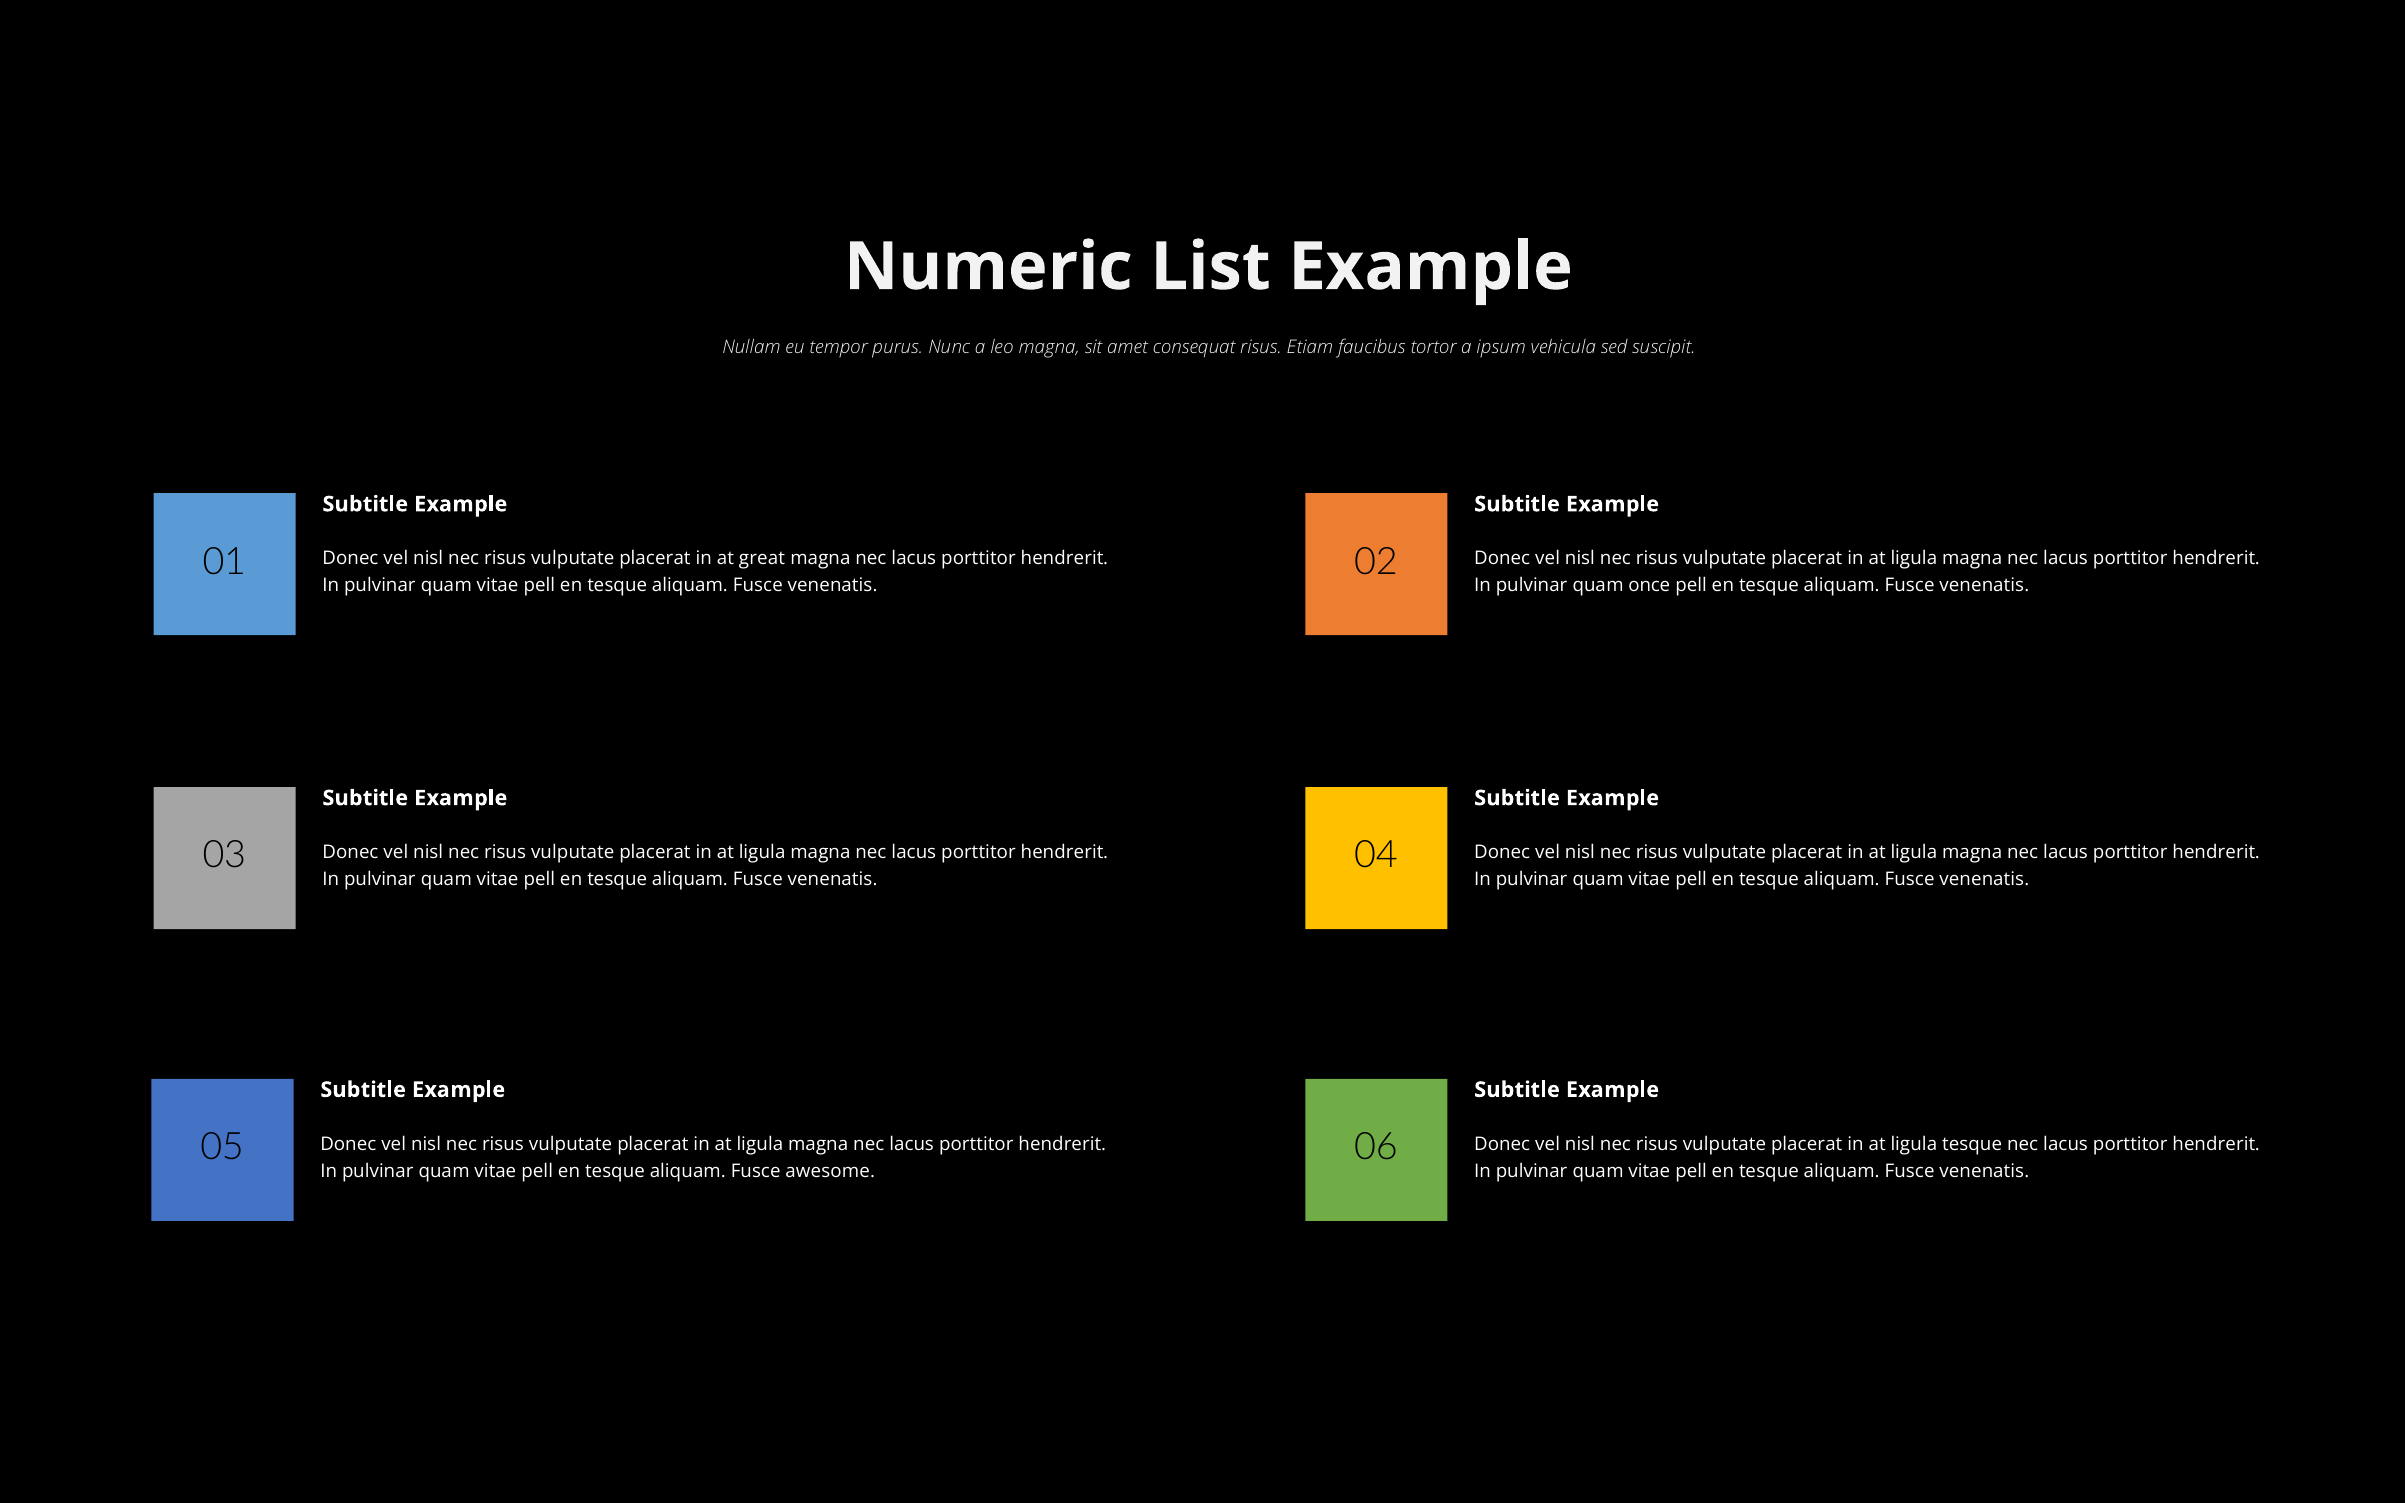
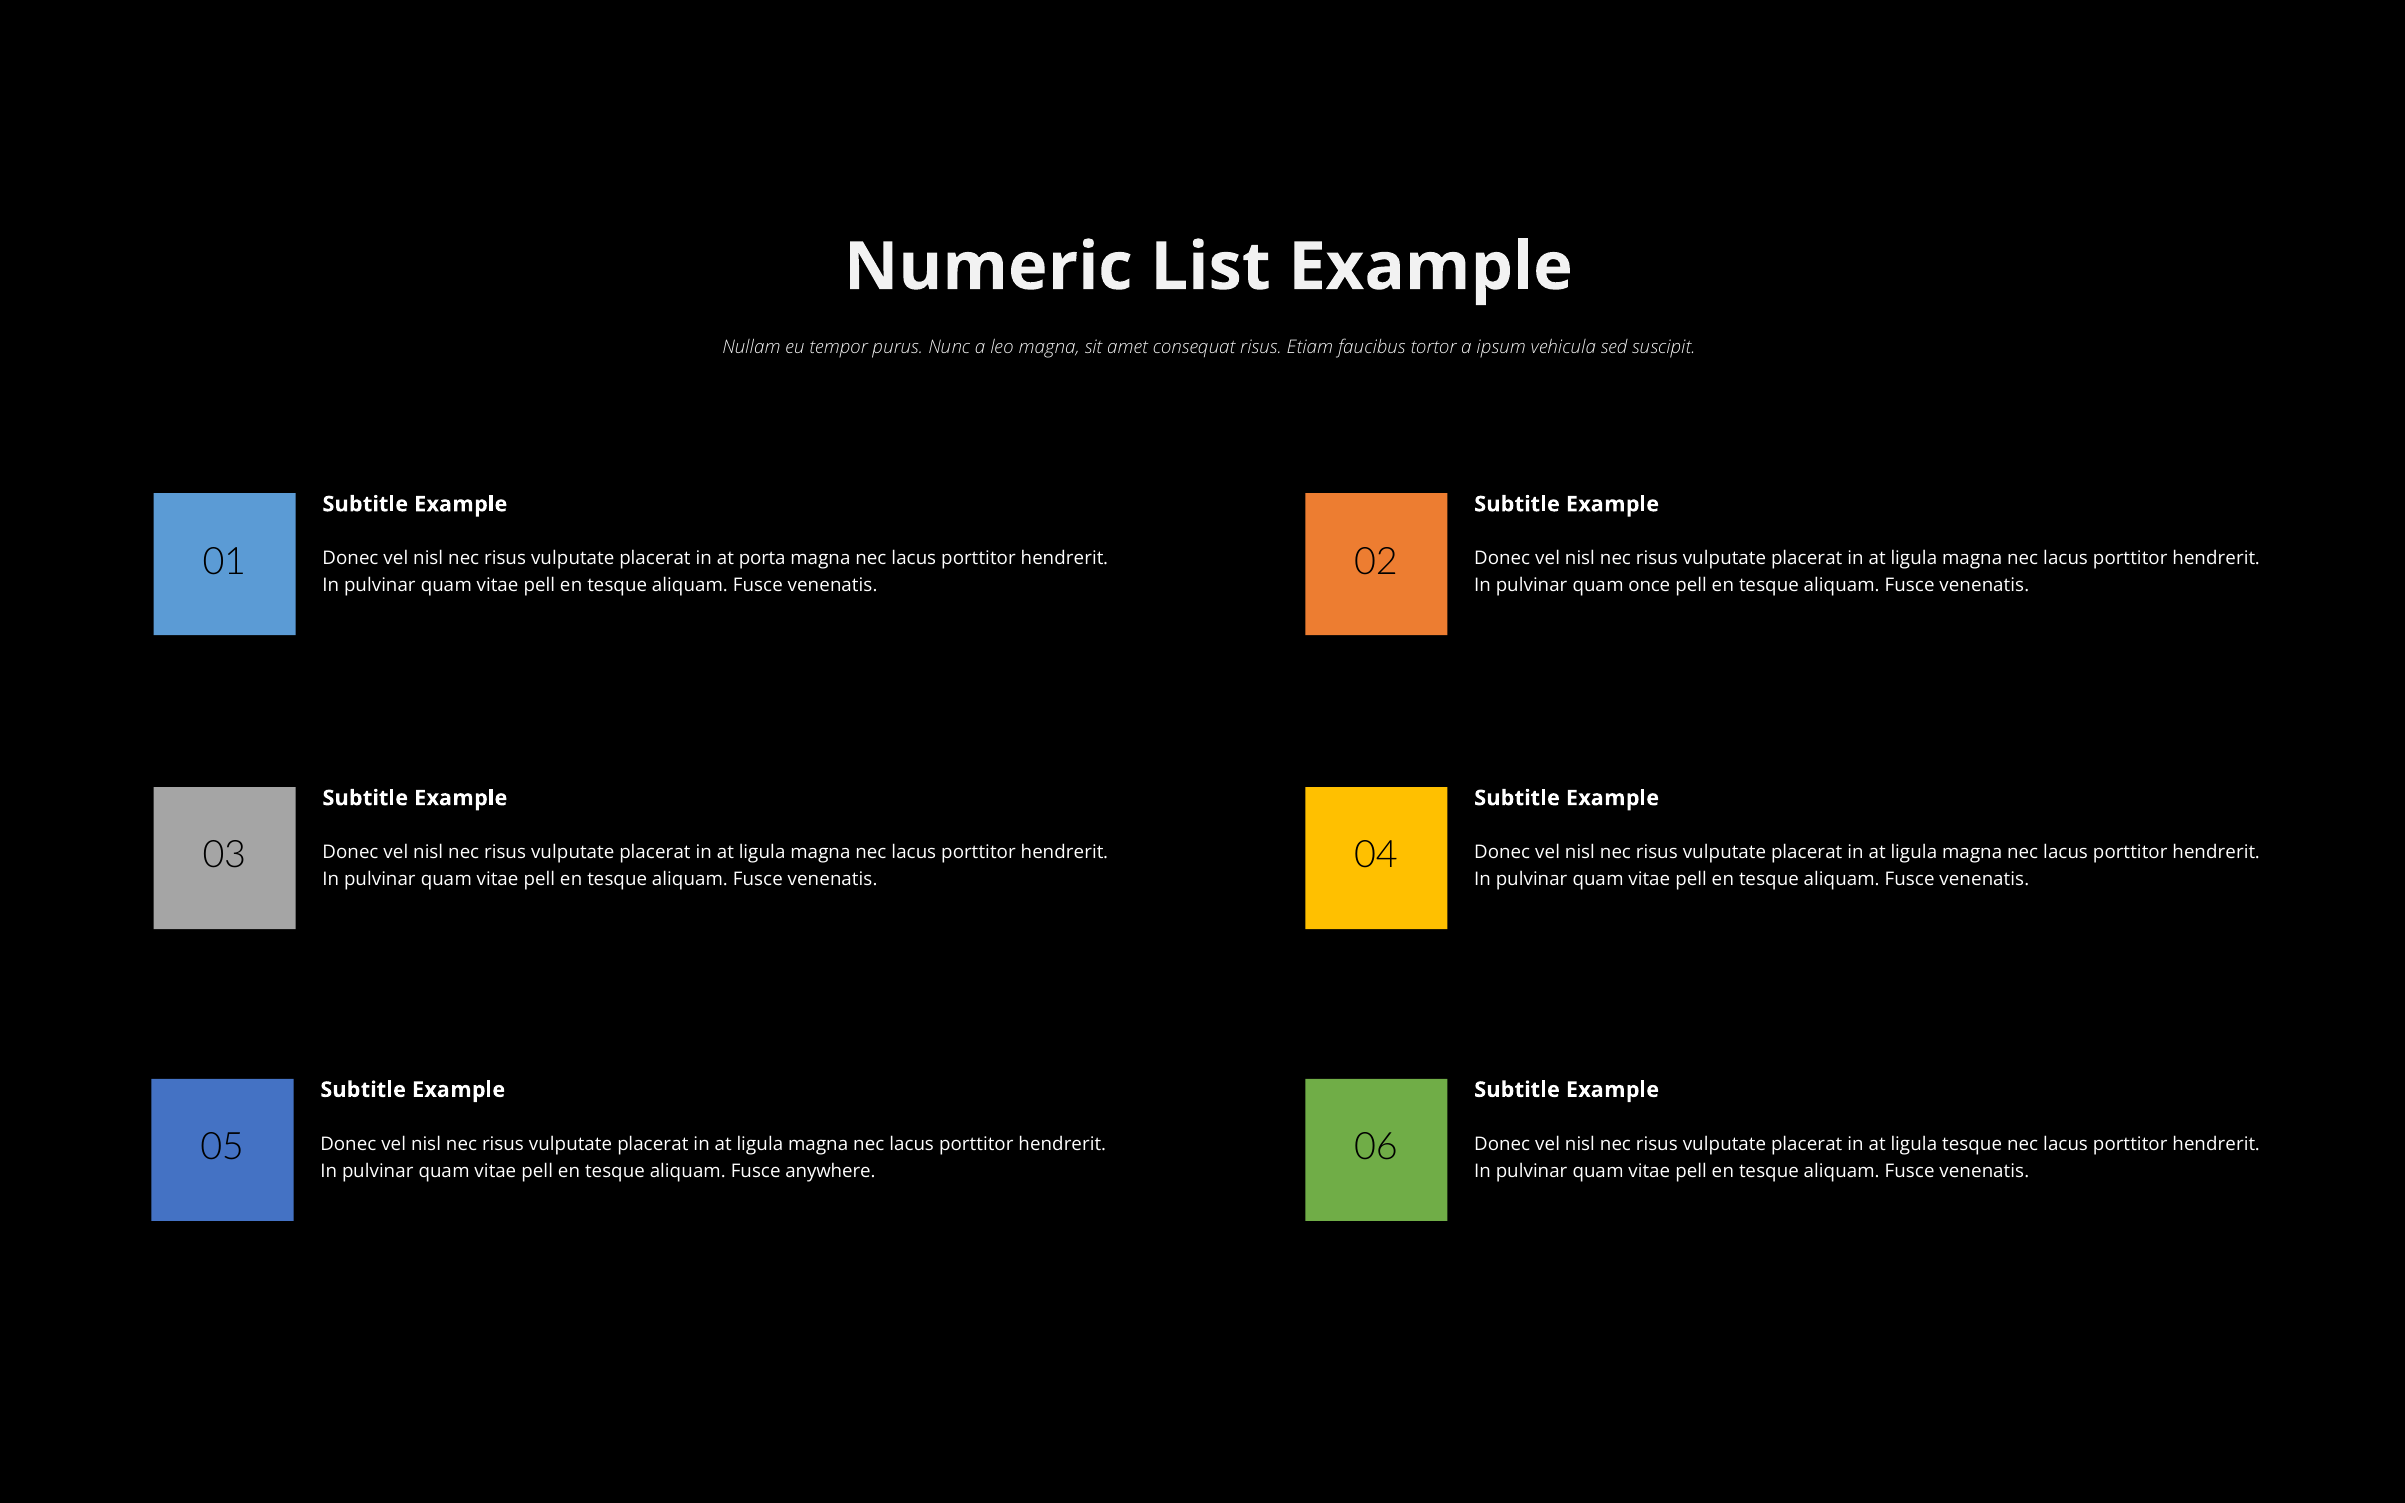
great: great -> porta (762, 558)
awesome: awesome -> anywhere (830, 1171)
